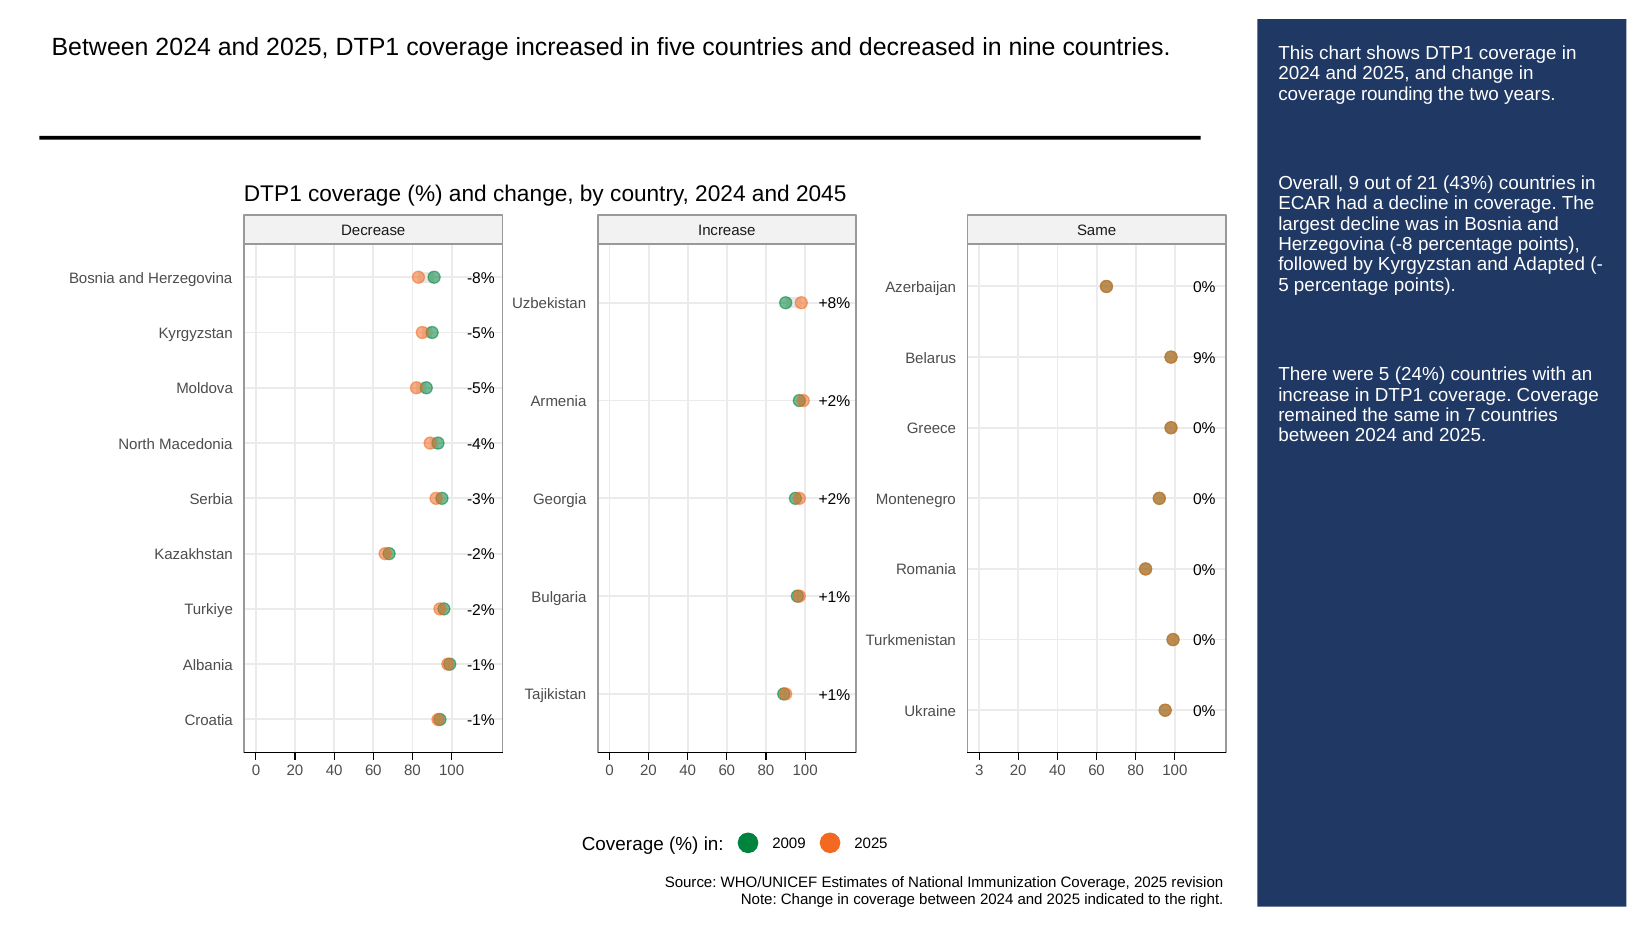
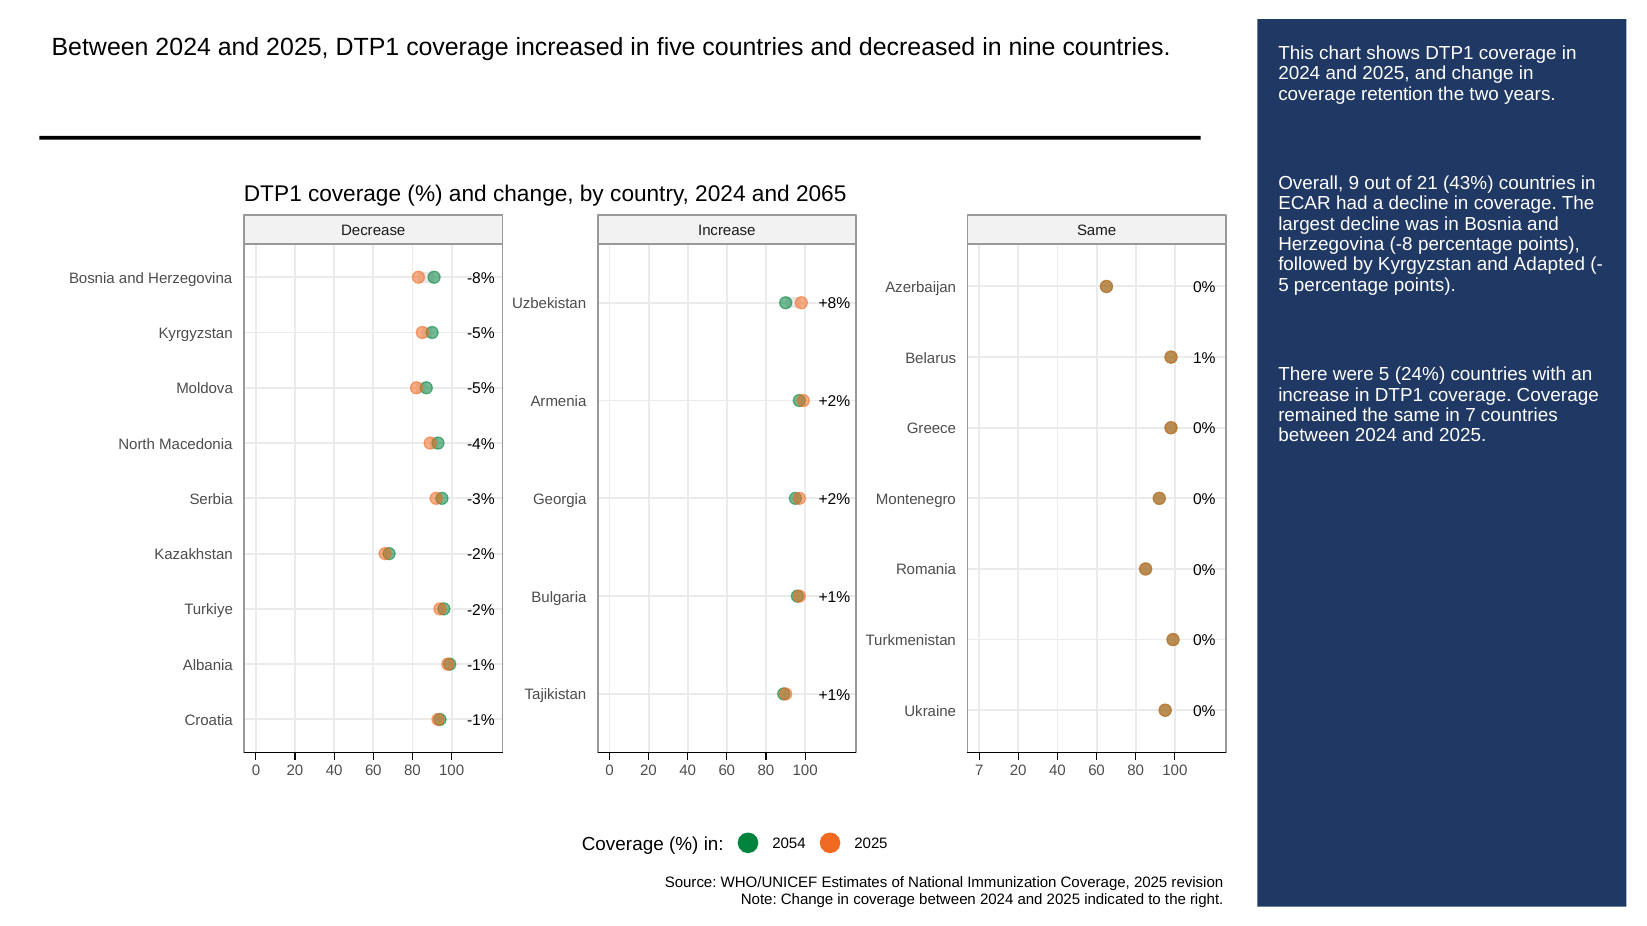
rounding: rounding -> retention (1397, 94)
2045: 2045 -> 2065 (821, 194)
9%: 9% -> 1% (1204, 358)
100 3: 3 -> 7 (979, 770)
2009: 2009 -> 2054 (789, 844)
